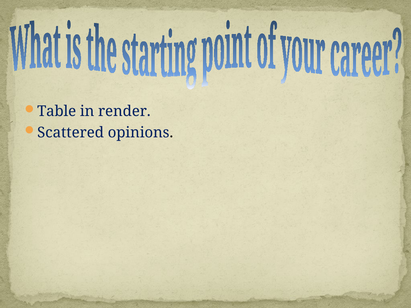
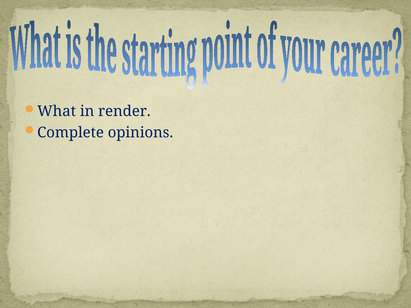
Table: Table -> What (57, 112)
Scattered: Scattered -> Complete (71, 133)
